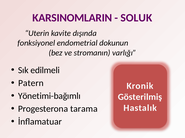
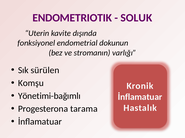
KARSINOMLARIN: KARSINOMLARIN -> ENDOMETRIOTIK (72, 18)
edilmeli: edilmeli -> sürülen (45, 71)
Patern: Patern -> Komşu (31, 83)
Gösterilmiş: Gösterilmiş -> İnflamatuar (140, 97)
